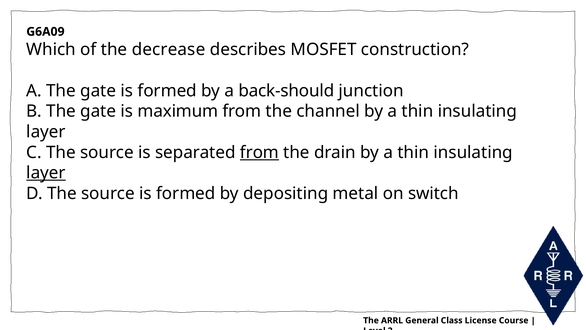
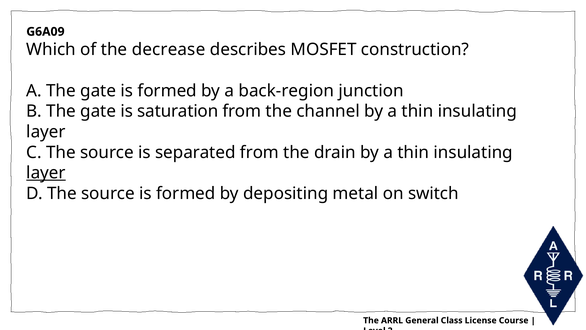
back-should: back-should -> back-region (286, 91)
maximum: maximum -> saturation (178, 111)
from underline: present -> none (259, 152)
